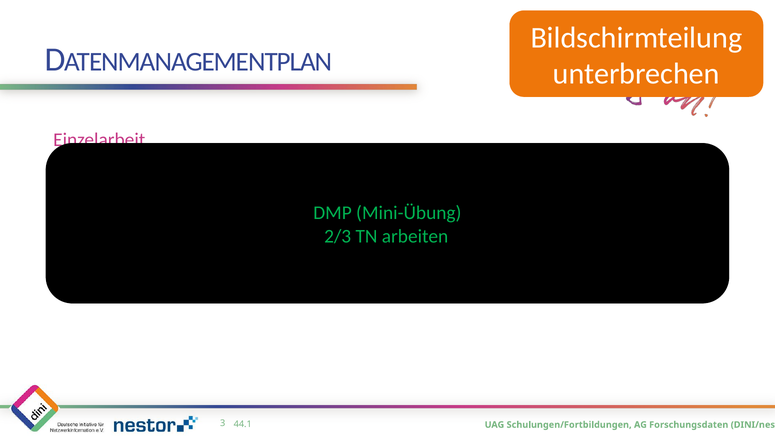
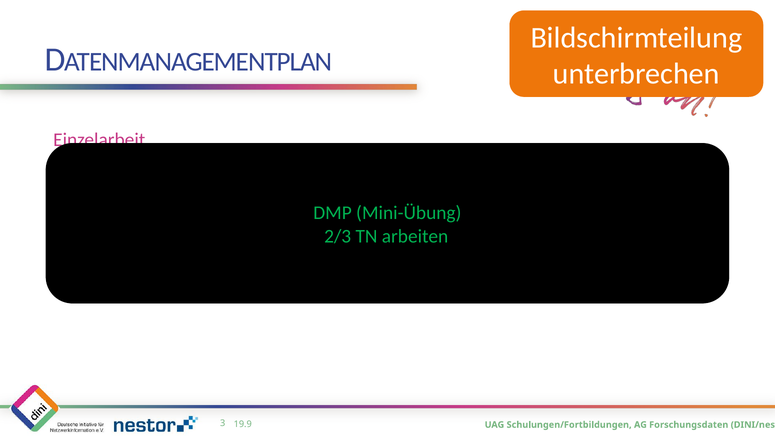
44.1: 44.1 -> 19.9 (243, 424)
